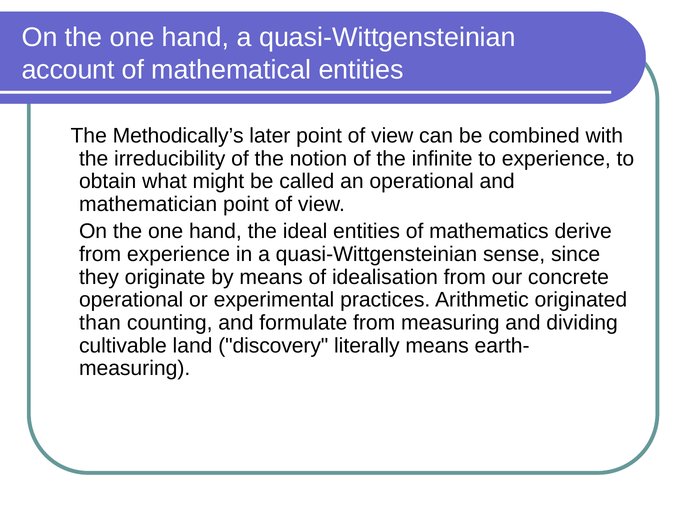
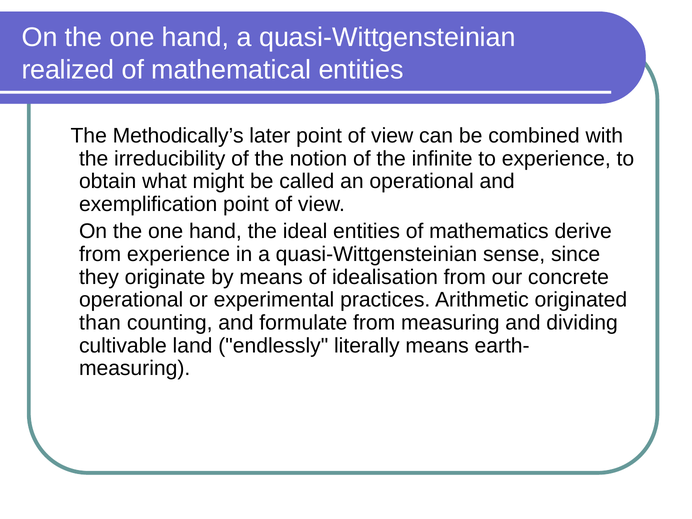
account: account -> realized (68, 70)
mathematician: mathematician -> exemplification (148, 204)
discovery: discovery -> endlessly (273, 346)
